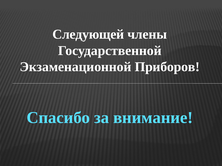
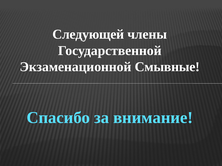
Приборов: Приборов -> Смывные (167, 67)
